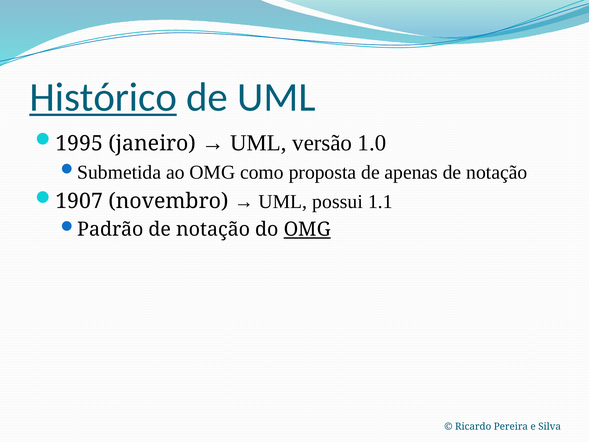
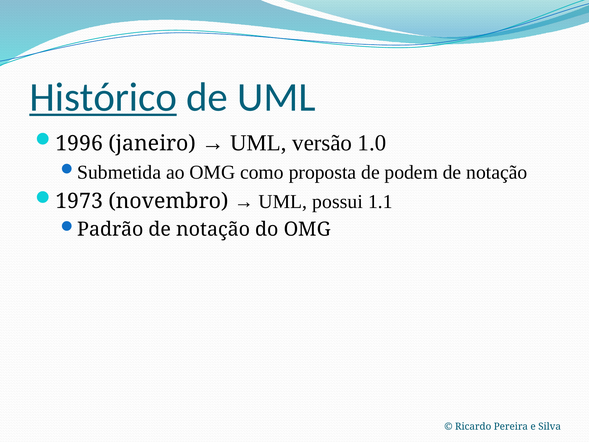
1995: 1995 -> 1996 (79, 143)
apenas: apenas -> podem (411, 172)
1907: 1907 -> 1973 (79, 201)
OMG underline: present -> none (307, 229)
